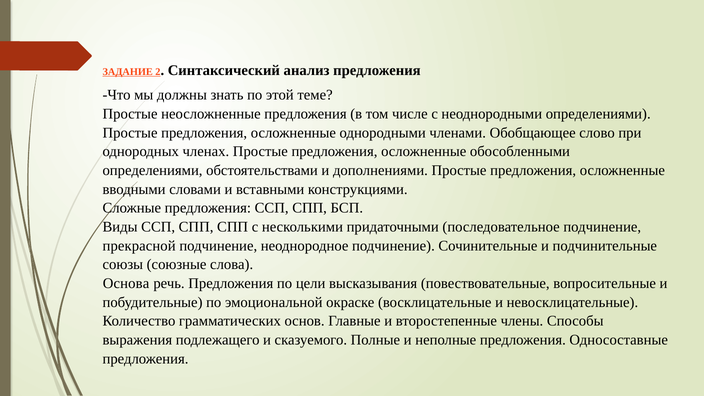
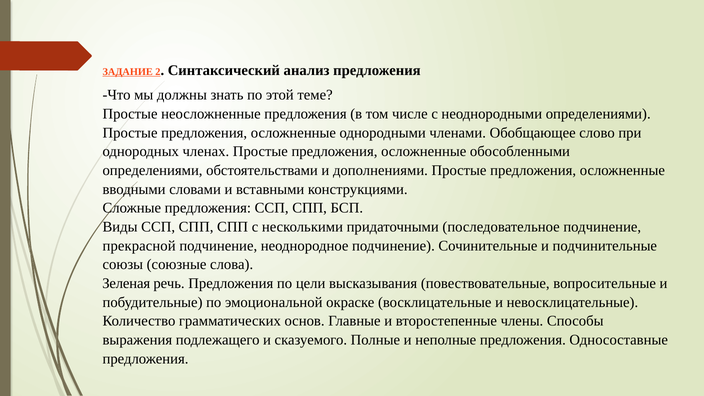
Основа: Основа -> Зеленая (126, 283)
